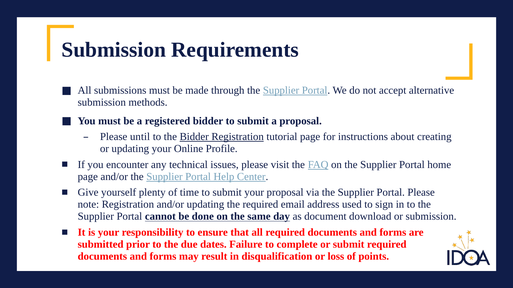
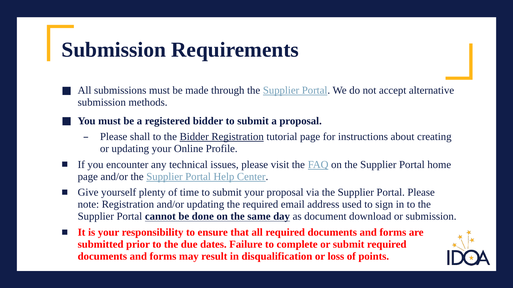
until: until -> shall (140, 137)
